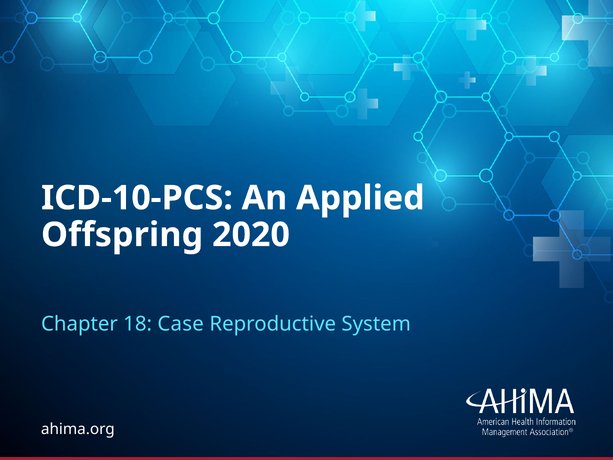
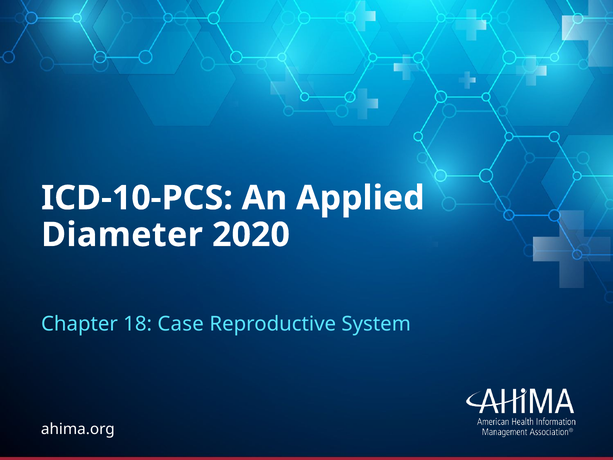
Offspring: Offspring -> Diameter (122, 235)
